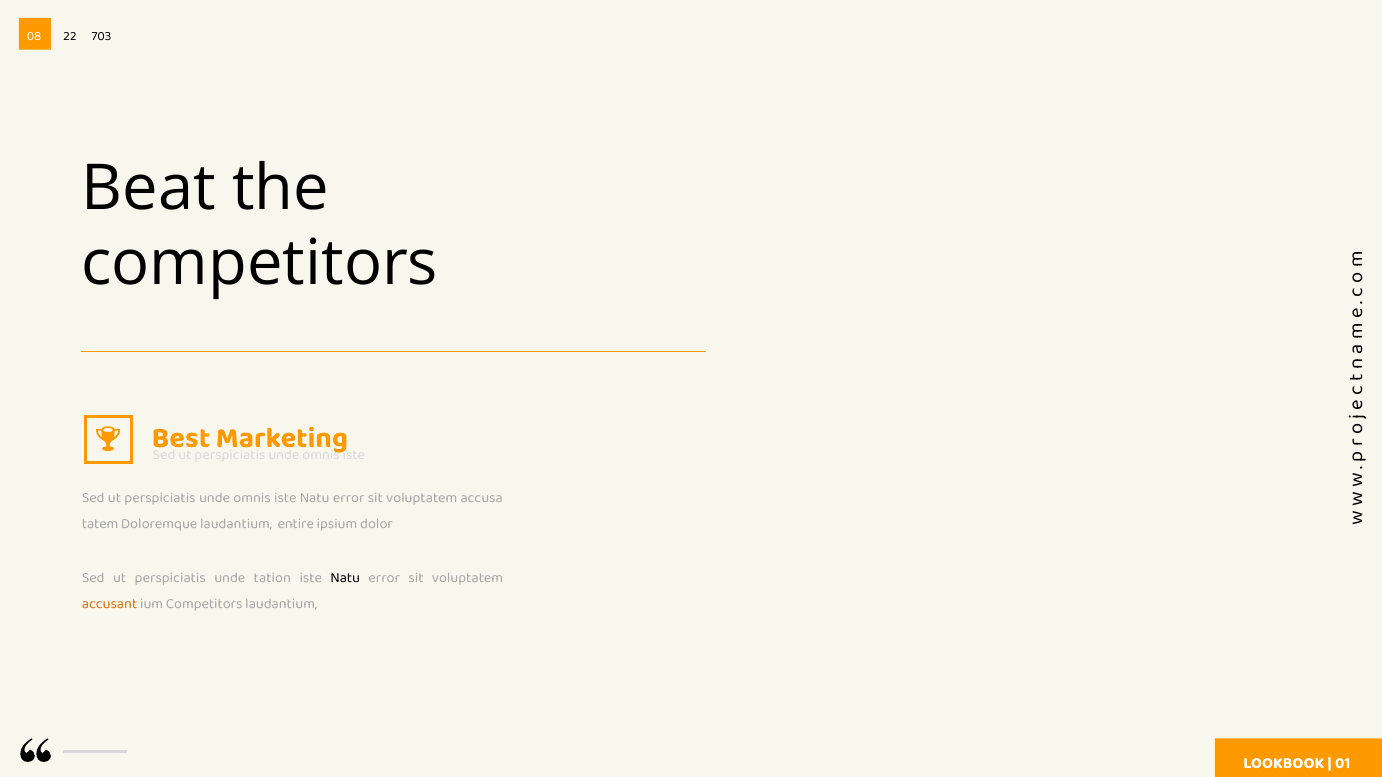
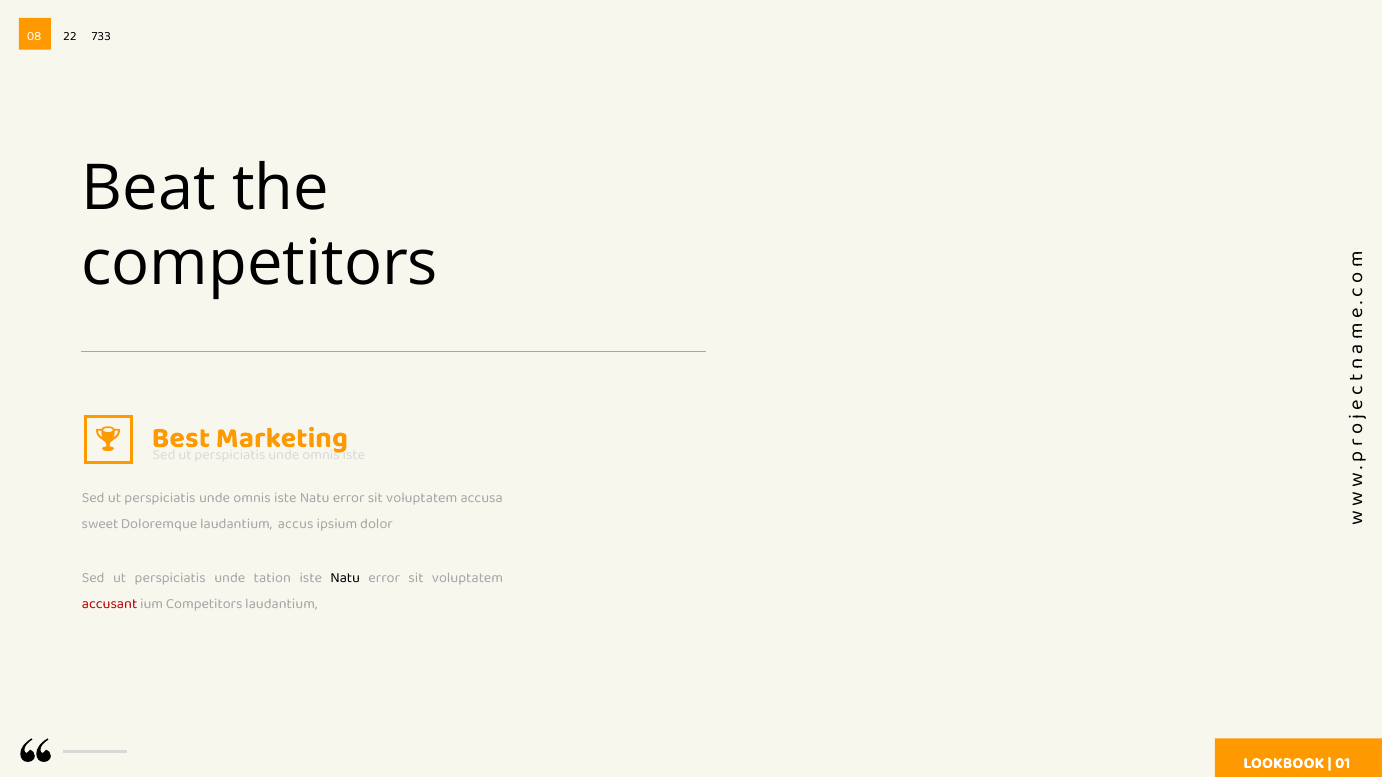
703: 703 -> 733 (101, 37)
tatem: tatem -> sweet (100, 524)
entire: entire -> accus (296, 524)
accusant colour: orange -> red (110, 604)
